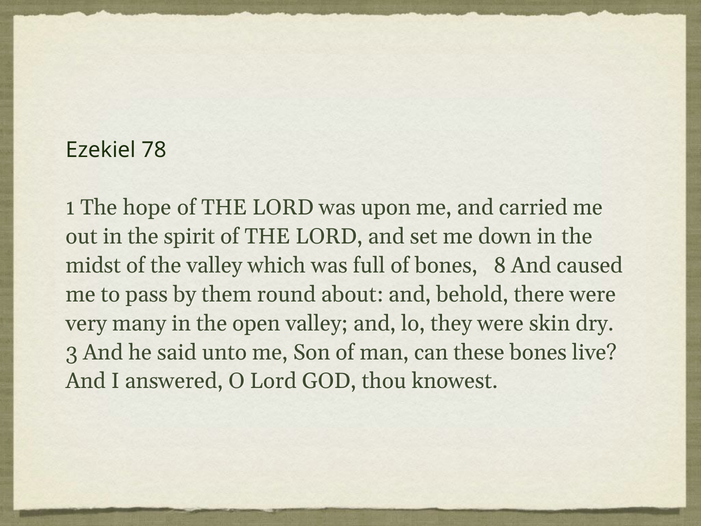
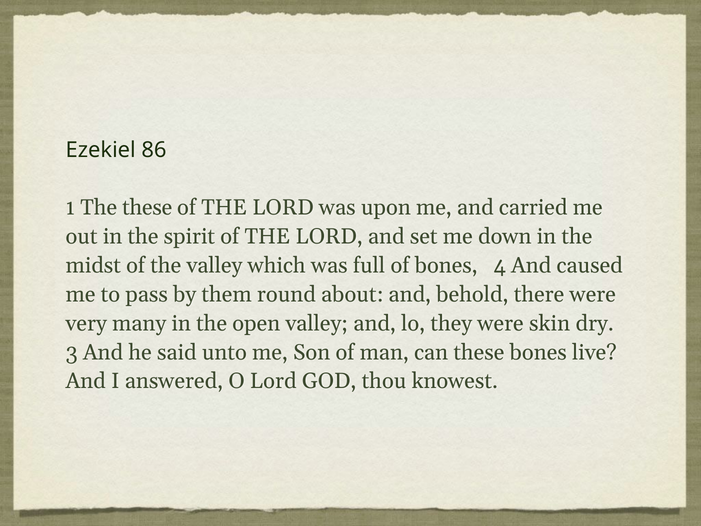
78: 78 -> 86 (154, 150)
The hope: hope -> these (147, 208)
8: 8 -> 4 (500, 265)
